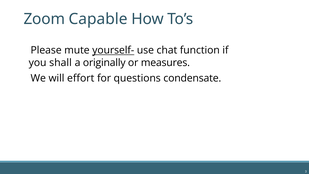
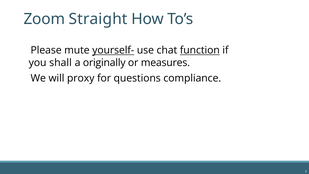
Capable: Capable -> Straight (98, 19)
function underline: none -> present (200, 50)
effort: effort -> proxy (81, 78)
condensate: condensate -> compliance (192, 78)
